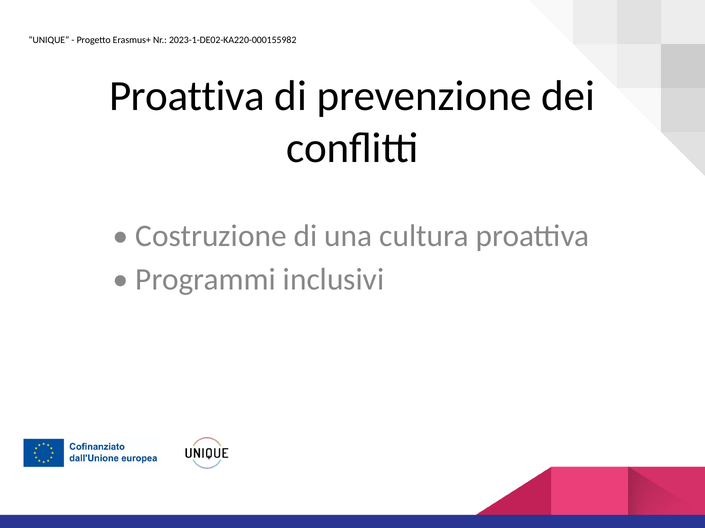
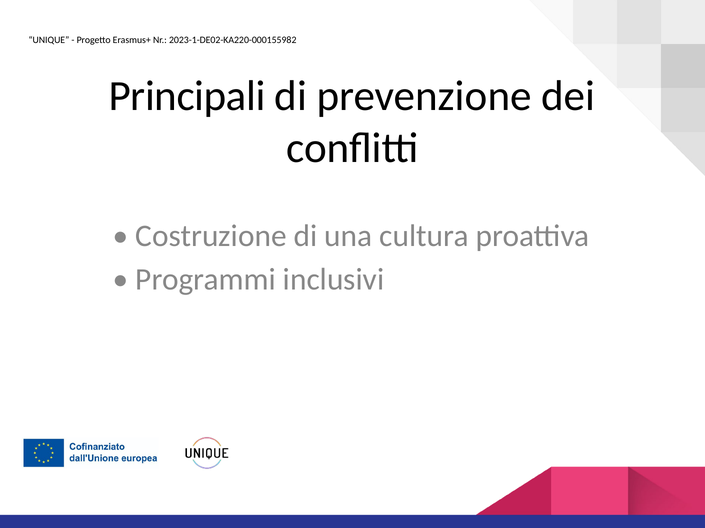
Proattiva: Proattiva -> Principali (187, 96)
